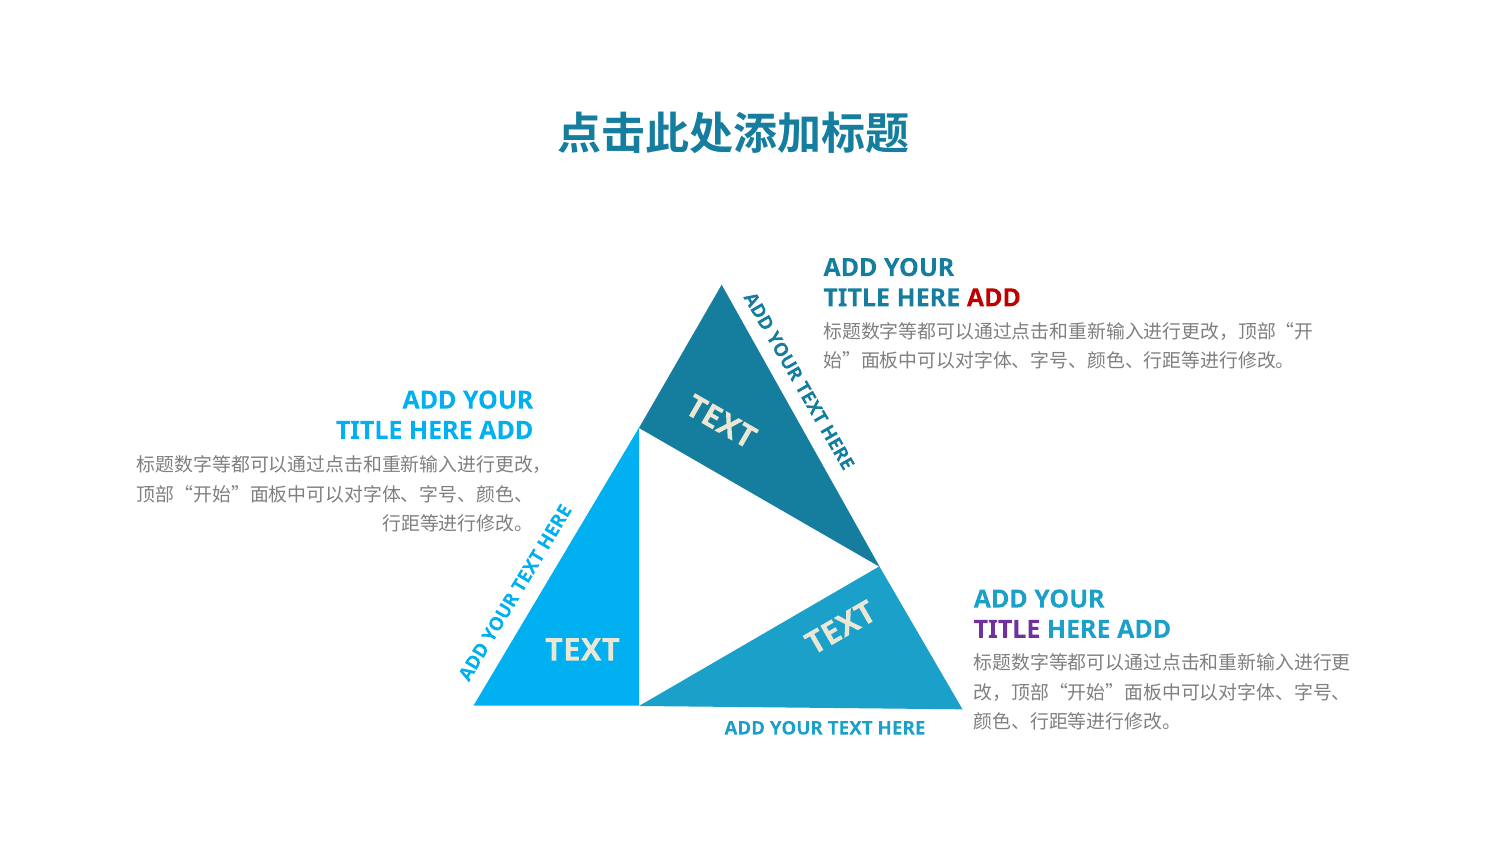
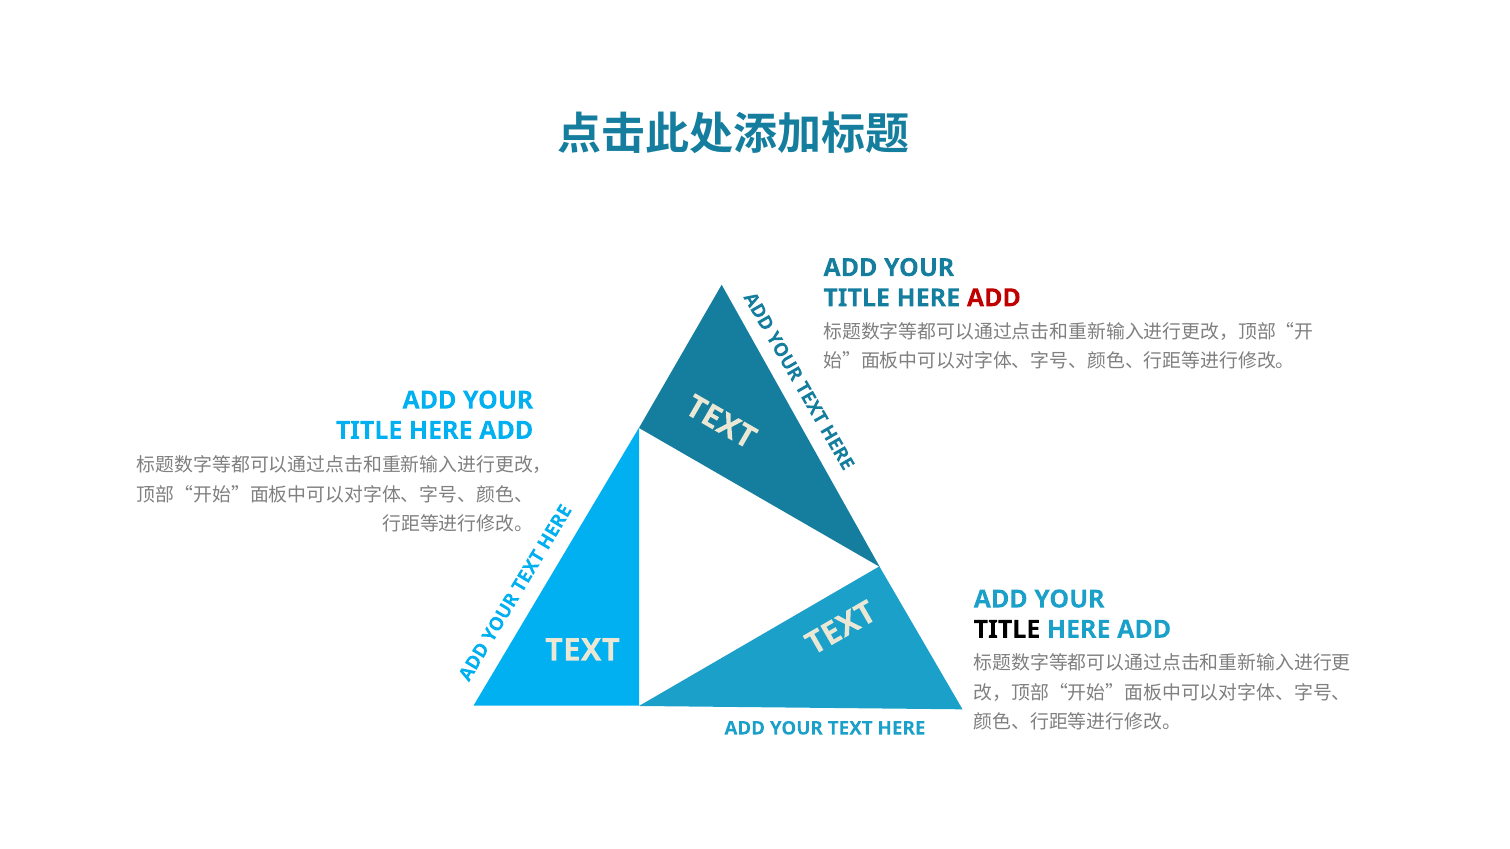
TITLE colour: purple -> black (1007, 630)
